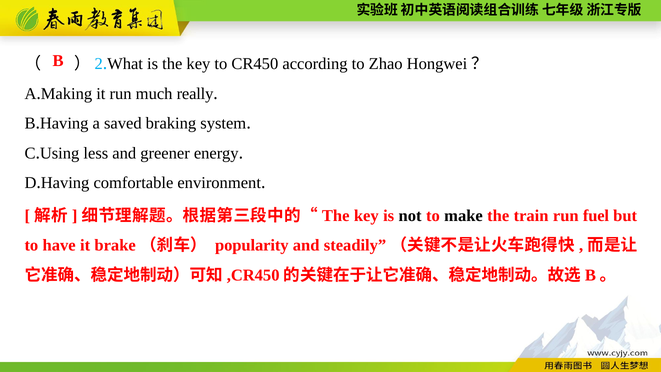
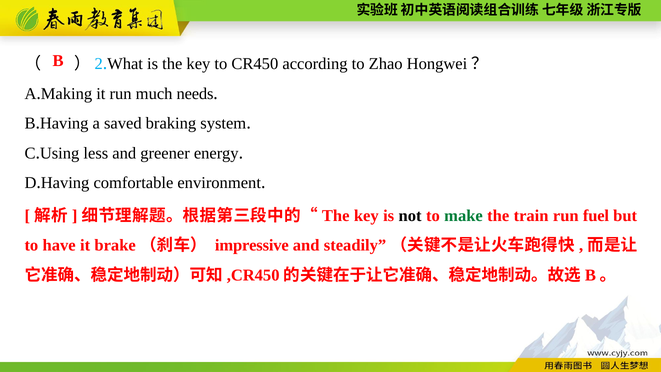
really: really -> needs (195, 94)
make colour: black -> green (464, 216)
popularity: popularity -> impressive (252, 245)
